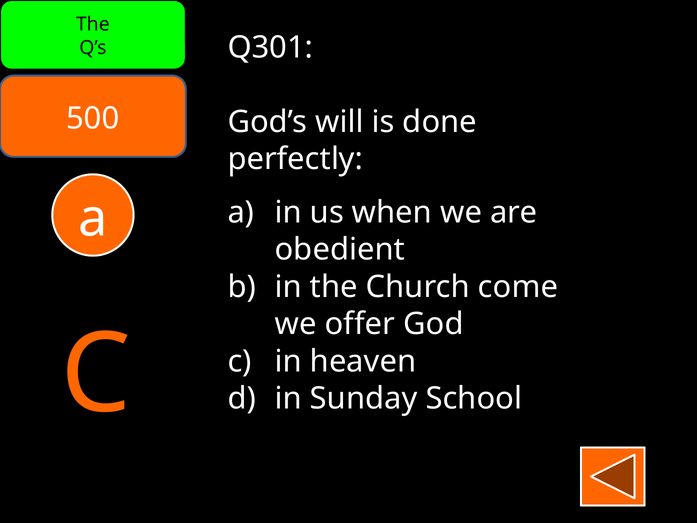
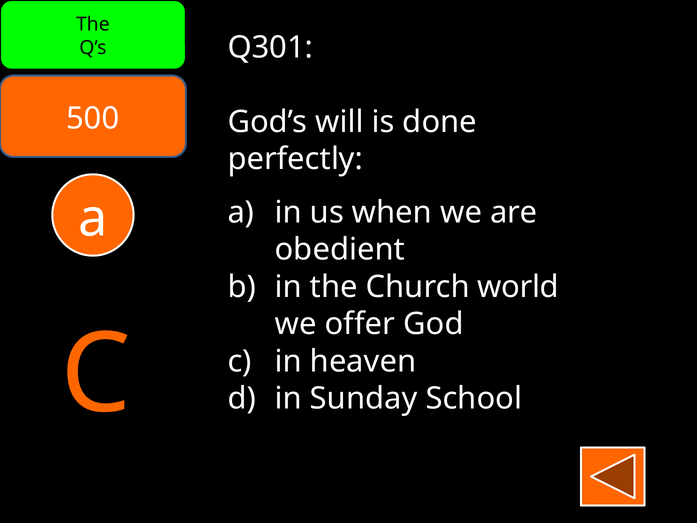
come: come -> world (518, 287)
